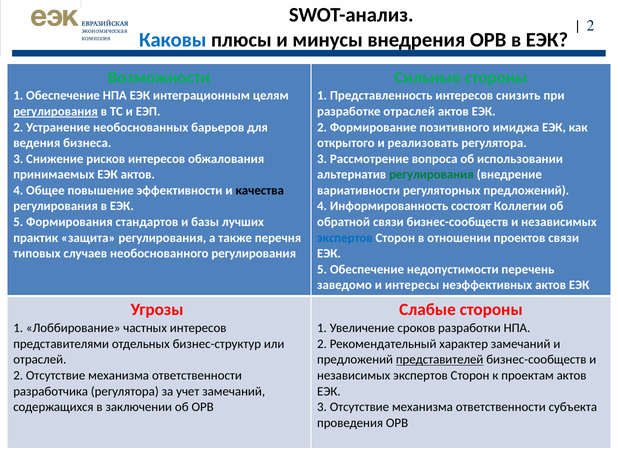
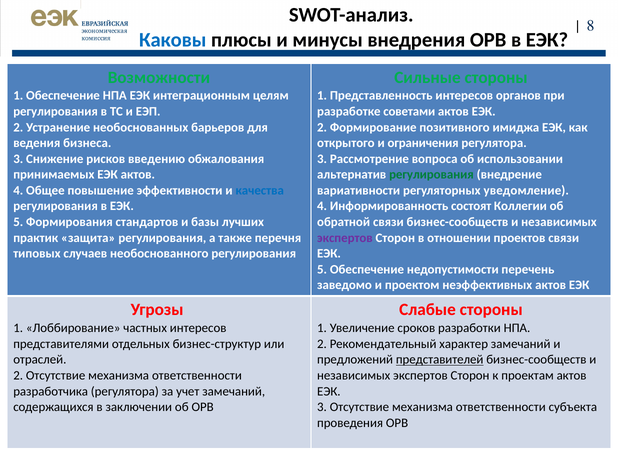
2: 2 -> 8 (591, 25)
снизить: снизить -> органов (518, 96)
регулирования underline: present -> none (56, 111)
разработке отраслей: отраслей -> советами (409, 111)
реализовать: реализовать -> ограничения (423, 143)
рисков интересов: интересов -> введению (157, 159)
качества colour: black -> blue (260, 190)
регуляторных предложений: предложений -> уведомление (526, 190)
экспертов colour: blue -> purple (345, 238)
интересы: интересы -> проектом (412, 285)
